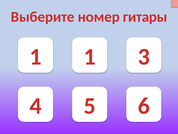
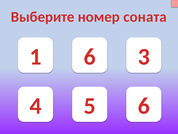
гитары: гитары -> соната (145, 17)
1 1: 1 -> 6 (90, 57)
